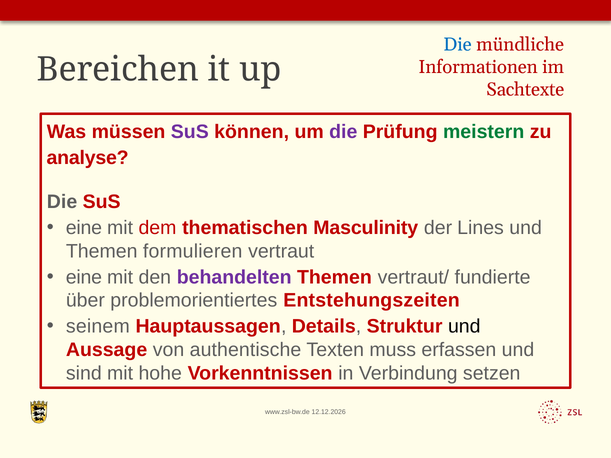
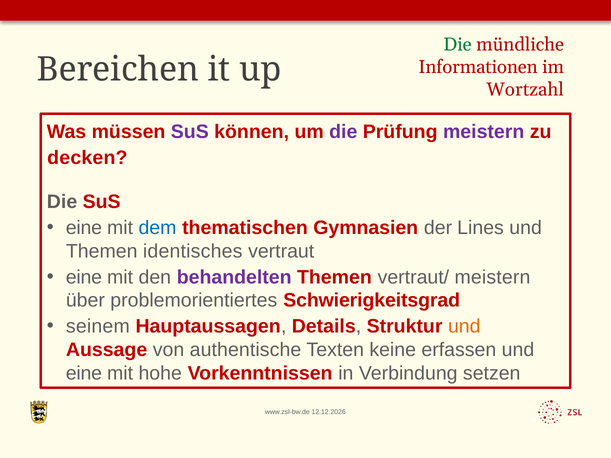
Die colour: blue -> green (458, 45)
Sachtexte: Sachtexte -> Wortzahl (525, 89)
meistern colour: green -> purple (484, 132)
analyse: analyse -> decken (87, 158)
dem colour: red -> blue (157, 228)
Masculinity: Masculinity -> Gymnasien (366, 228)
formulieren: formulieren -> identisches (193, 251)
vertraut/ fundierte: fundierte -> meistern (492, 277)
Entstehungszeiten: Entstehungszeiten -> Schwierigkeitsgrad (372, 301)
und colour: black -> orange (464, 327)
muss: muss -> keine (393, 350)
sind: sind -> eine (84, 373)
